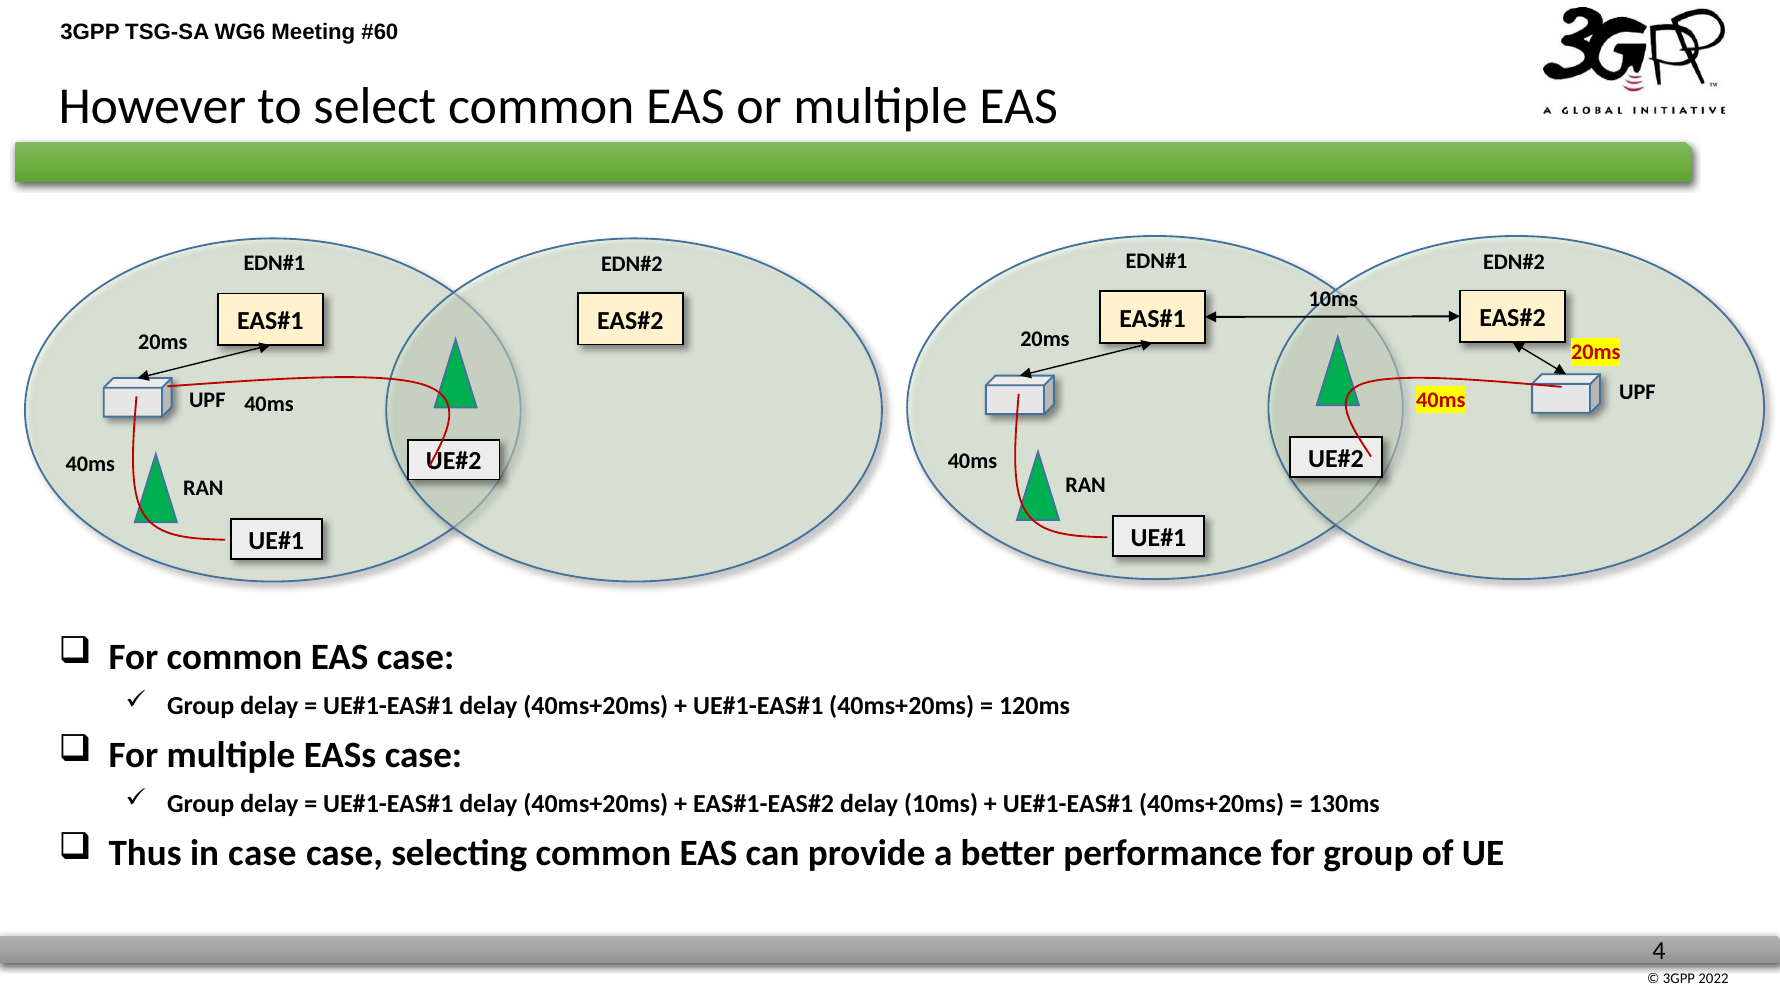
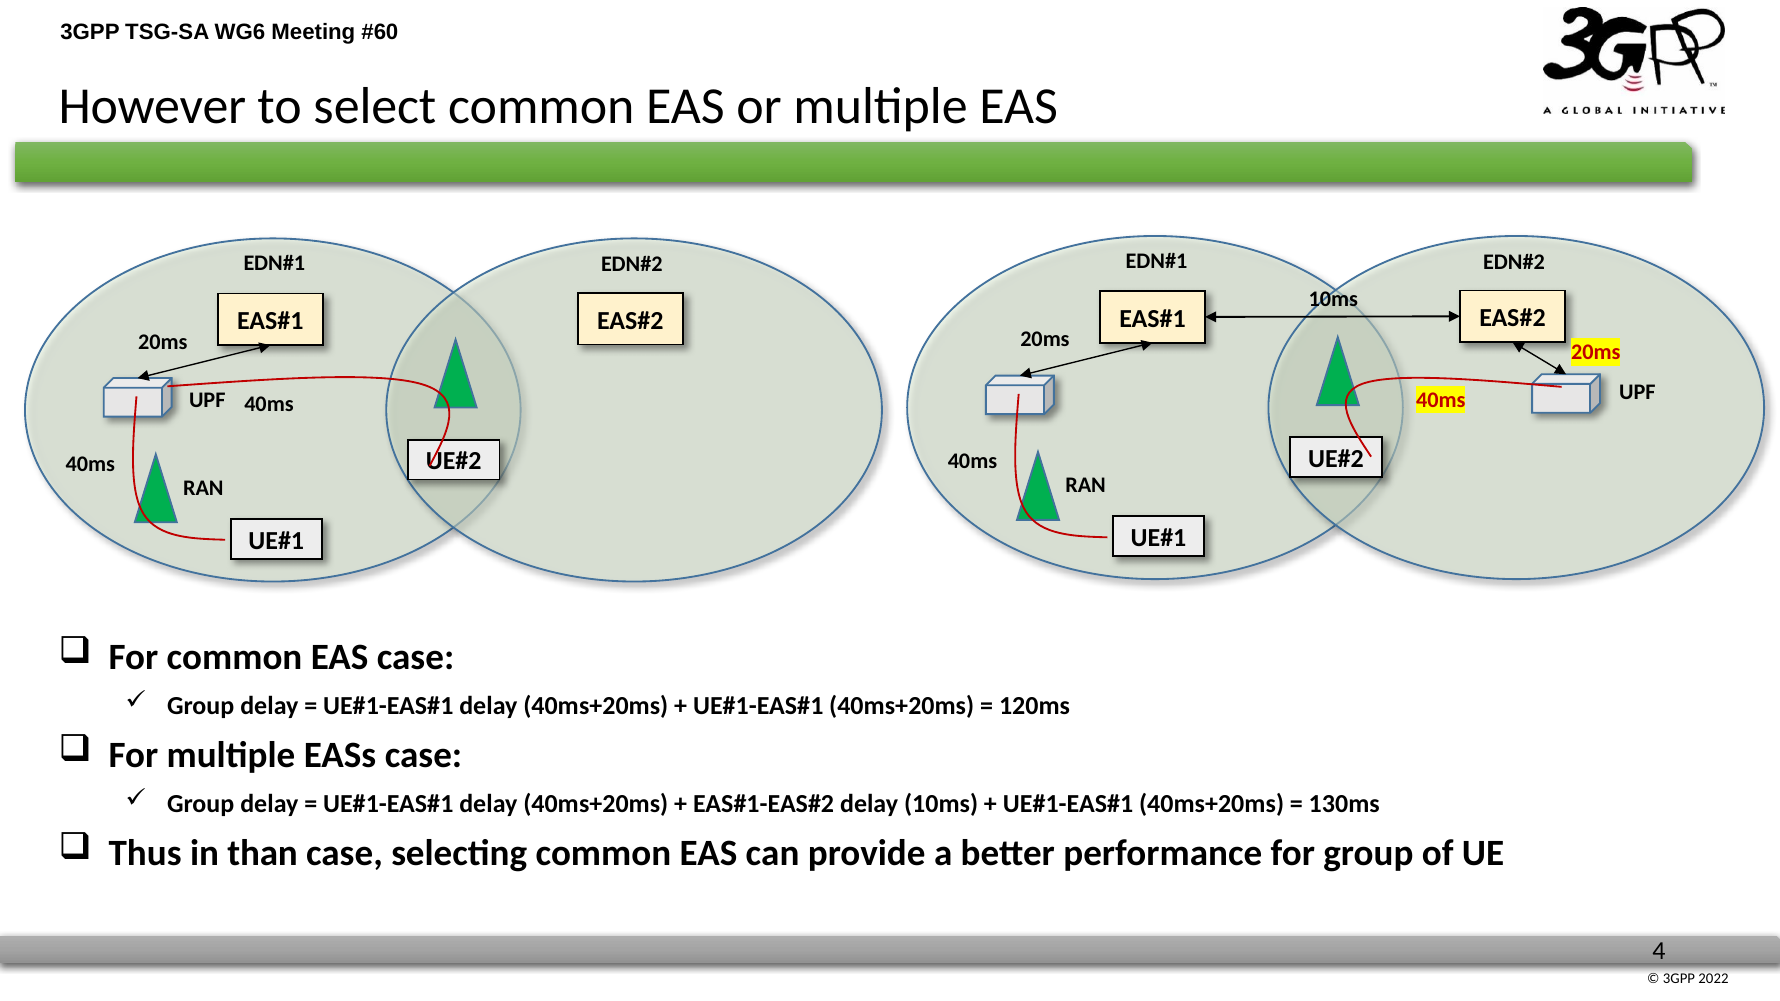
in case: case -> than (263, 854)
